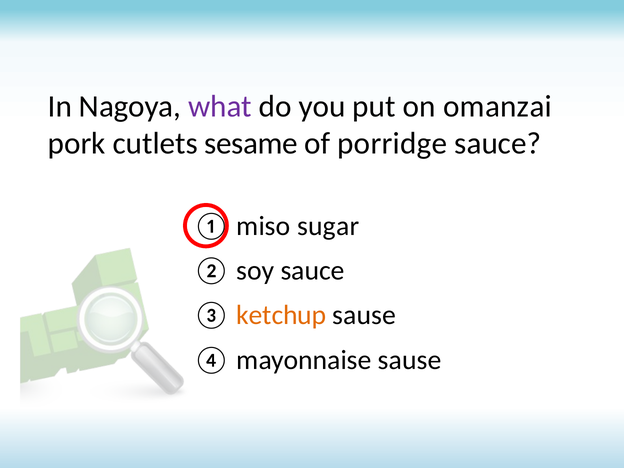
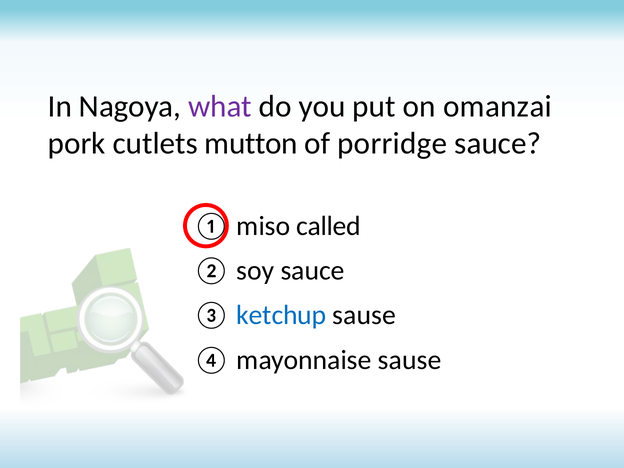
sesame: sesame -> mutton (251, 144)
sugar: sugar -> called (329, 226)
ketchup colour: orange -> blue (281, 315)
